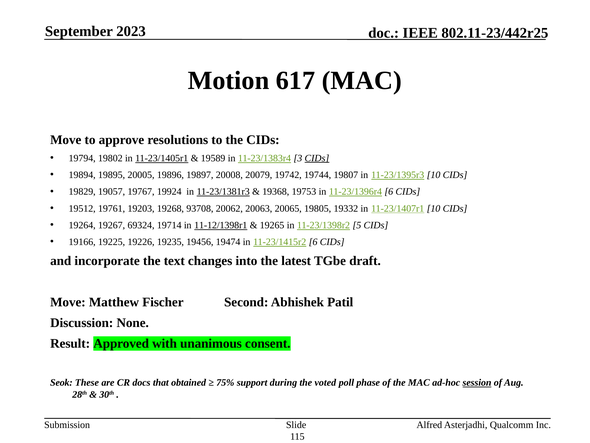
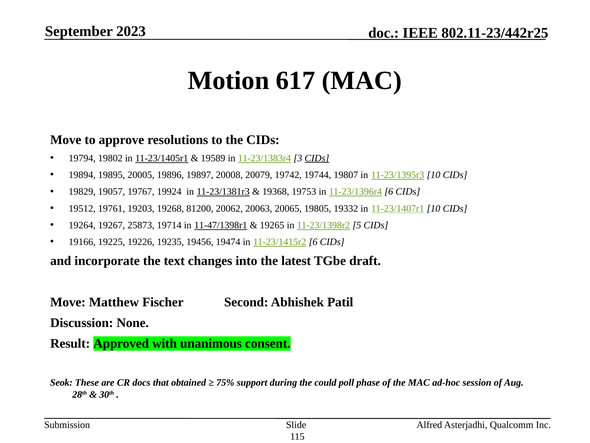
93708: 93708 -> 81200 (200, 208)
69324: 69324 -> 25873 (141, 225)
11-12/1398r1: 11-12/1398r1 -> 11-47/1398r1 (221, 225)
voted: voted -> could (325, 382)
session underline: present -> none (477, 382)
